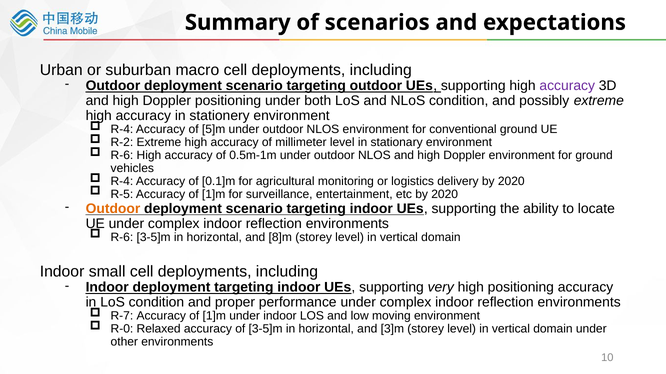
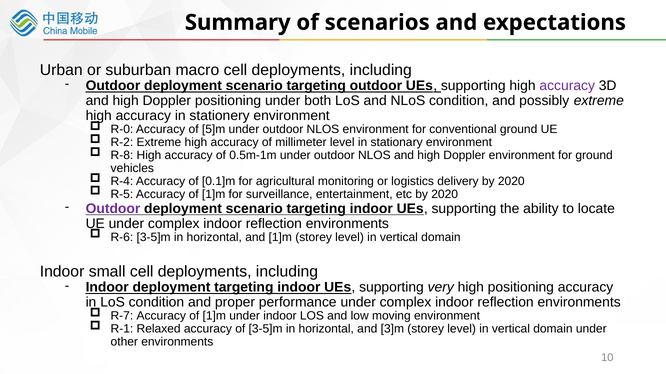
R-4: R-4 -> R-0 (122, 130)
R-6: R-6 -> R-8 (122, 156)
Outdoor colour: orange -> purple (113, 209)
and 8]m: 8]m -> 1]m (280, 238)
R-0: R-0 -> R-1 (122, 330)
